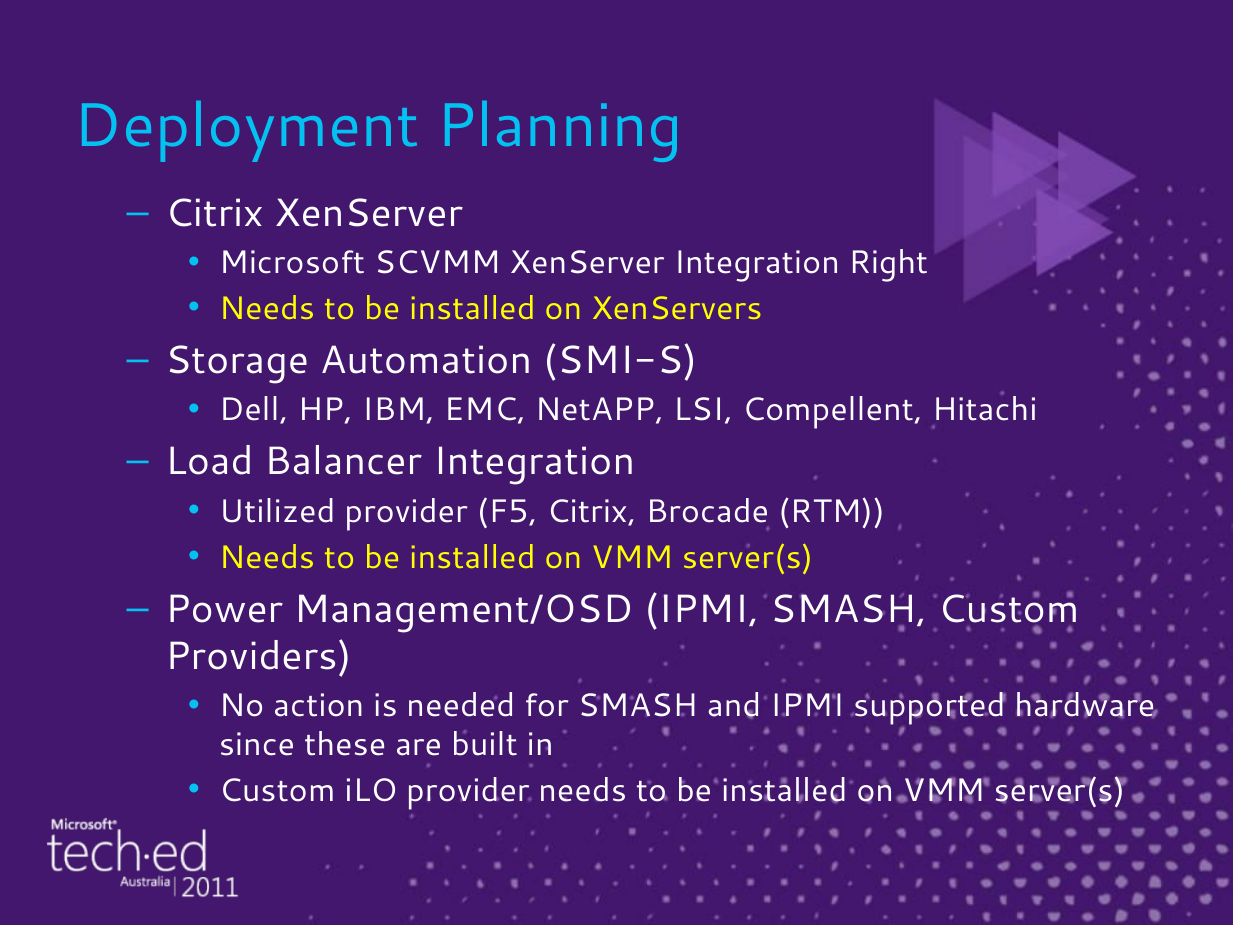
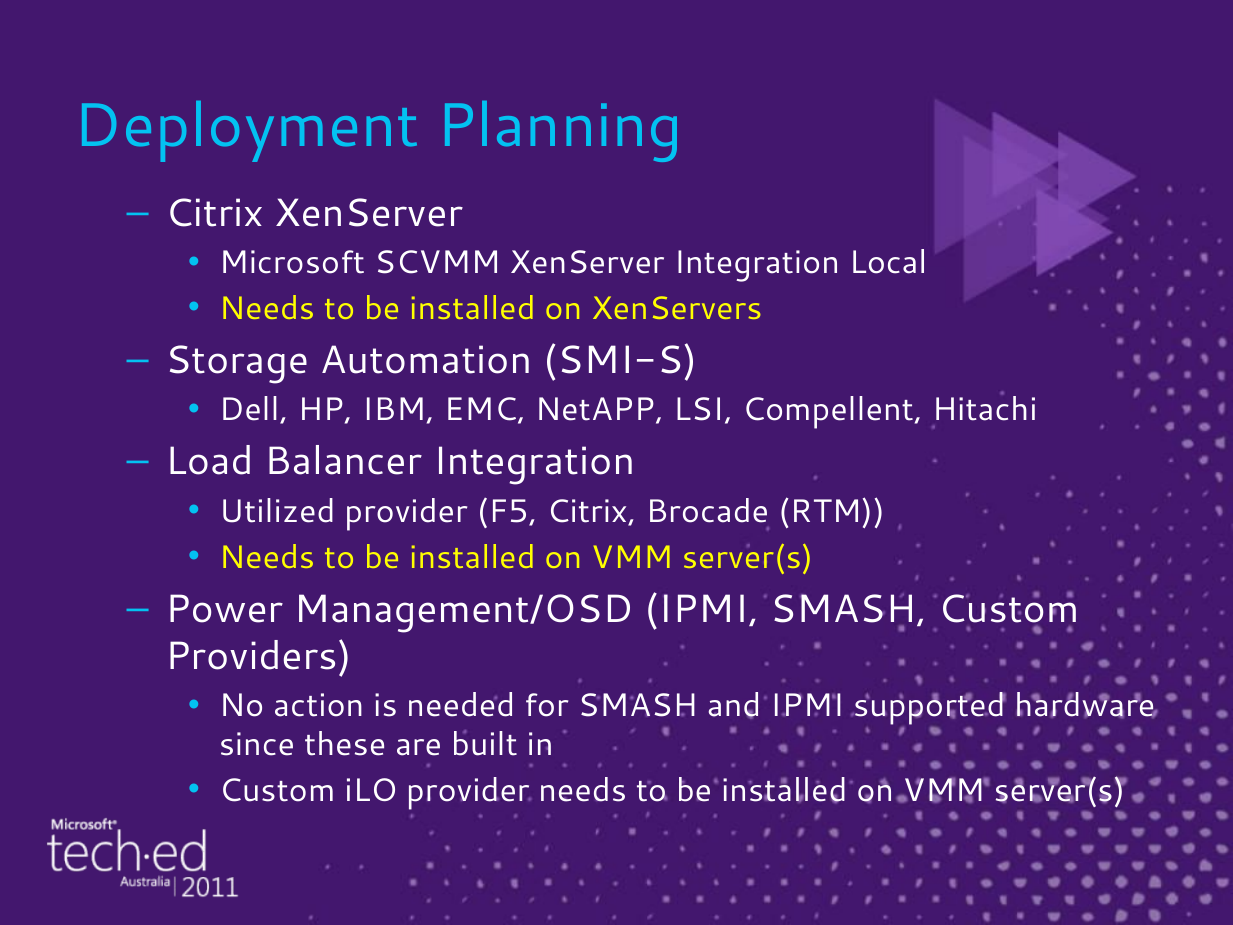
Right: Right -> Local (888, 263)
